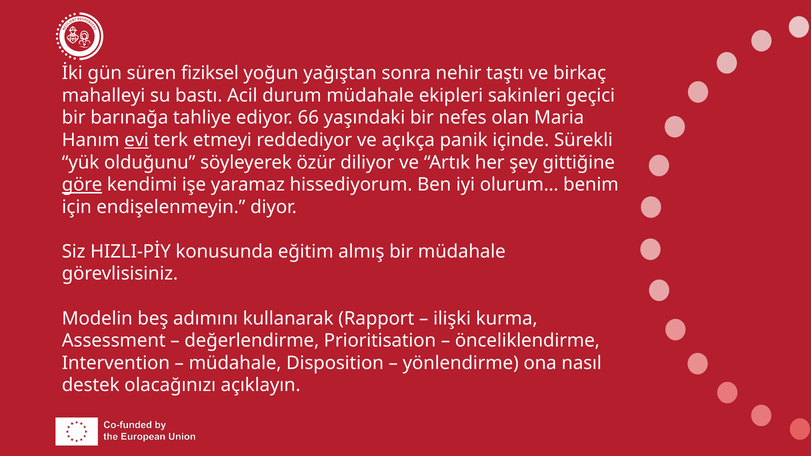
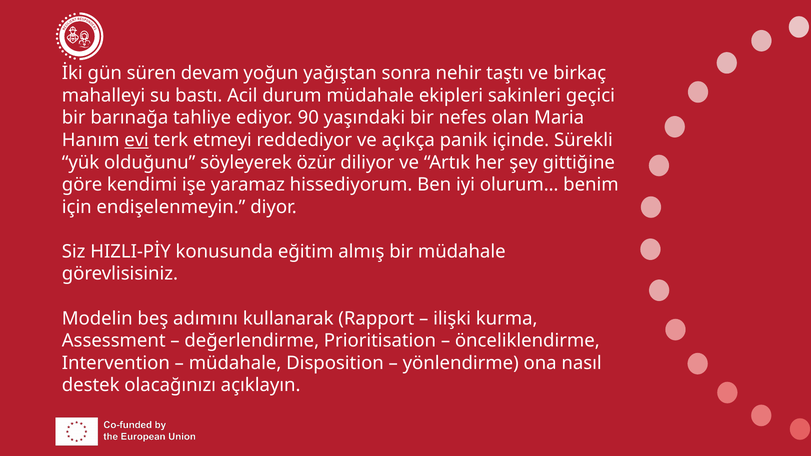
fiziksel: fiziksel -> devam (210, 73)
66: 66 -> 90 (308, 118)
göre underline: present -> none (82, 185)
